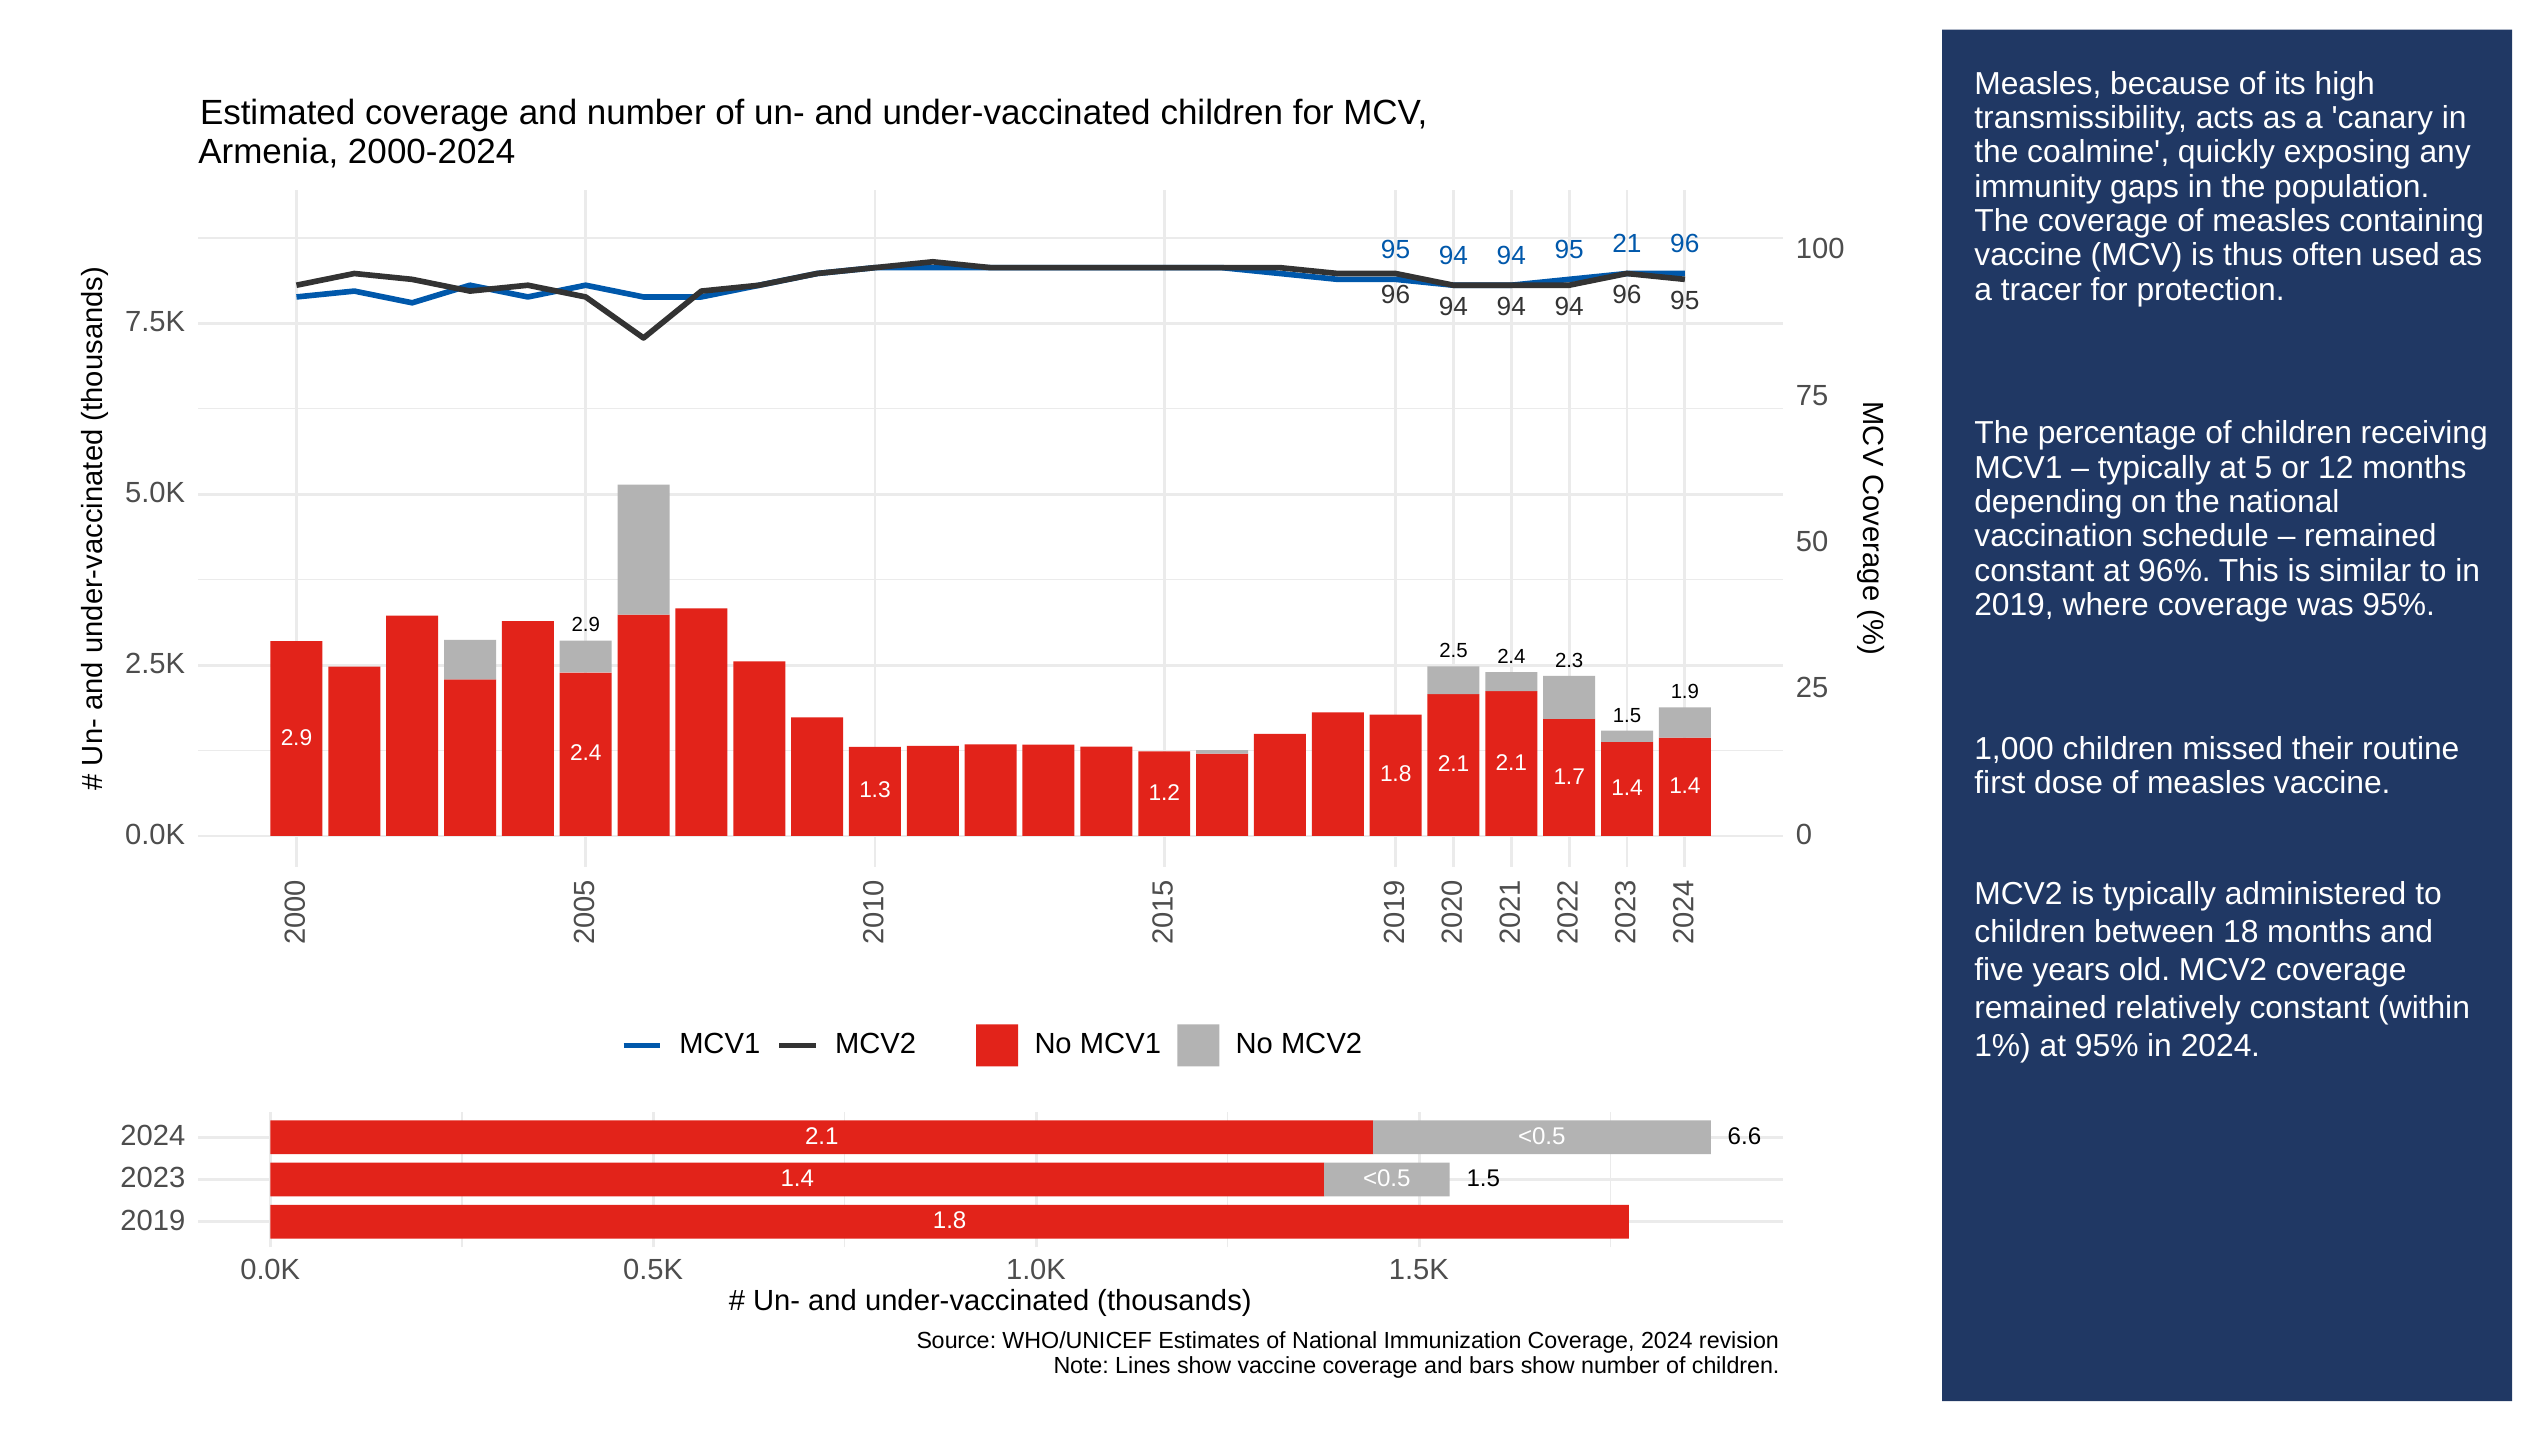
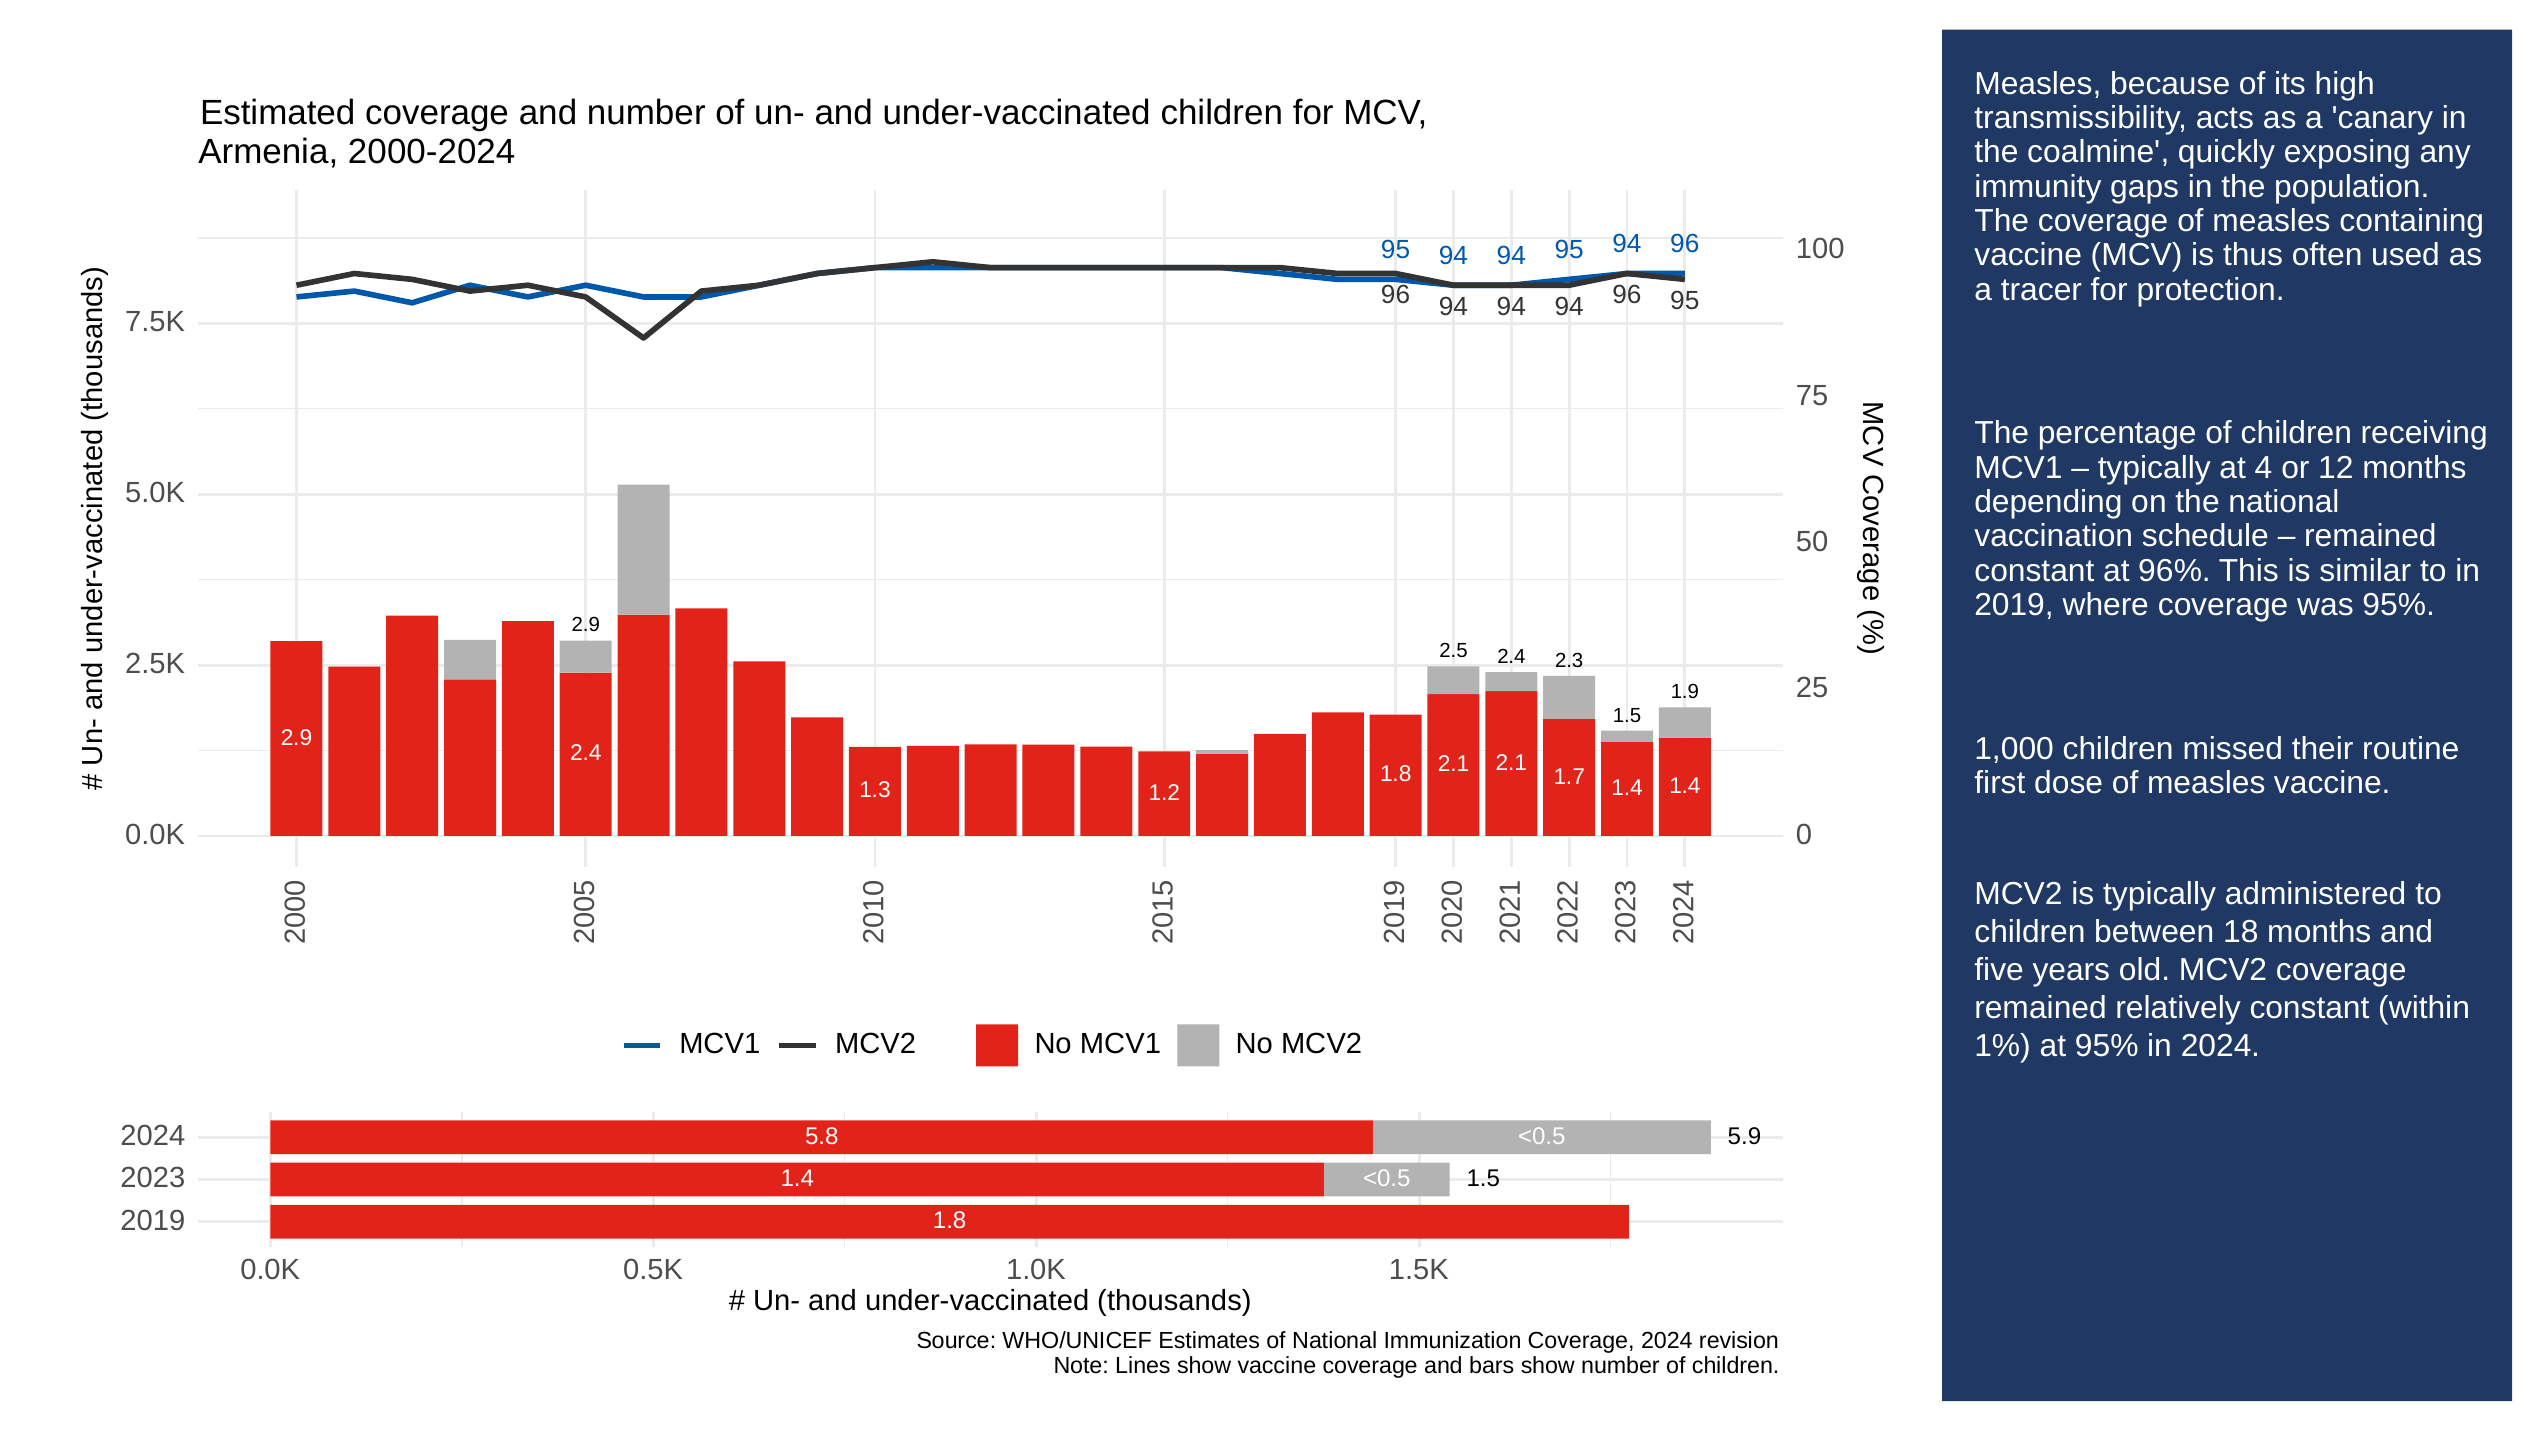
94 95 21: 21 -> 94 (1627, 244)
at 5: 5 -> 4 (2264, 468)
2.1: 2.1 -> 5.8 (822, 1137)
6.6: 6.6 -> 5.9 (1744, 1136)
